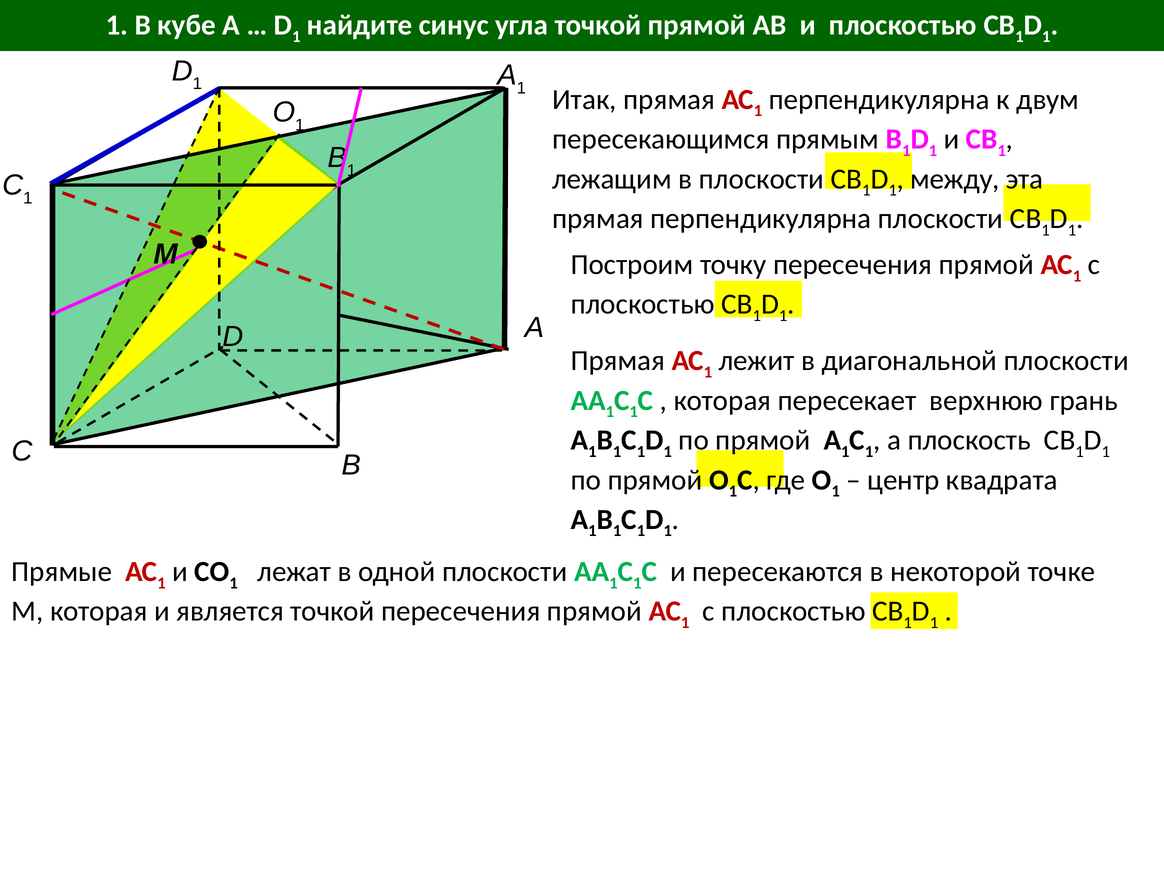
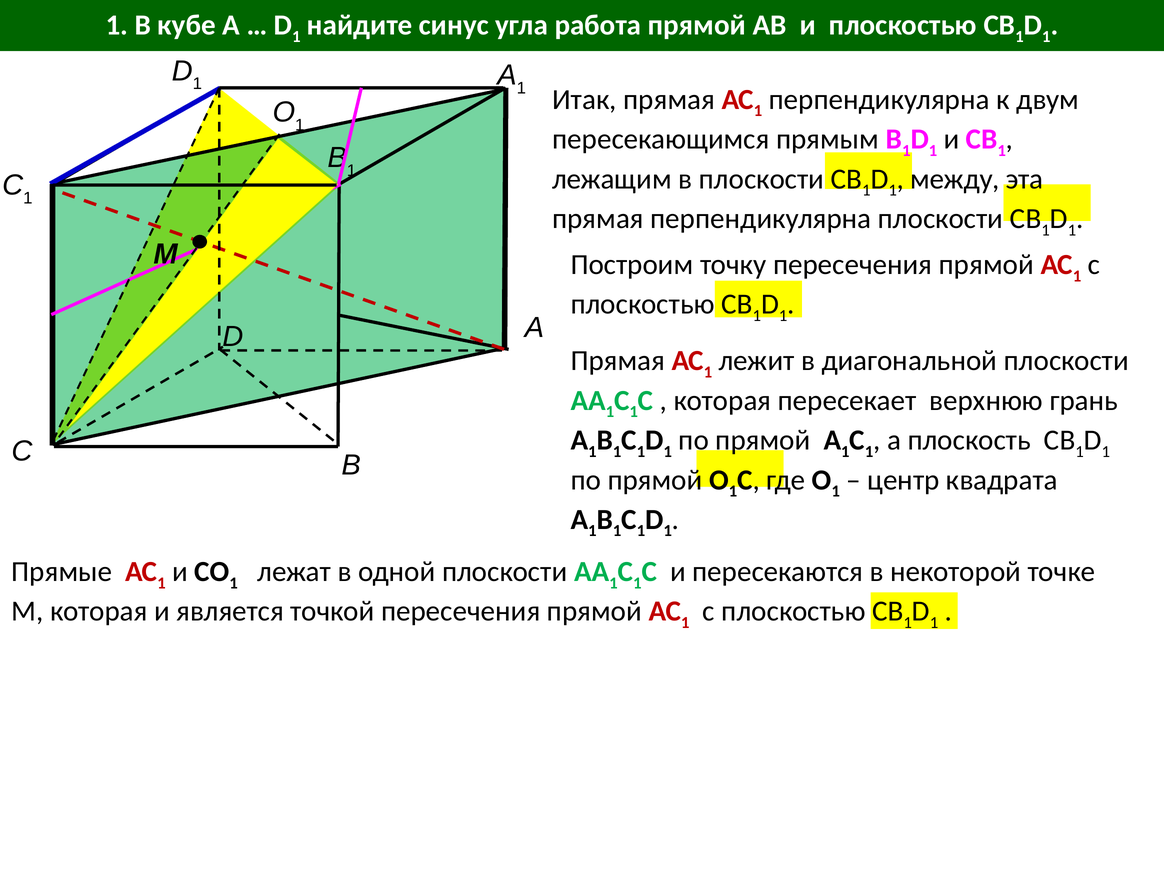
угла точкой: точкой -> работа (598, 25)
